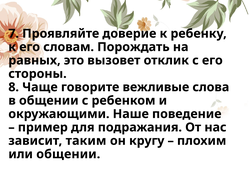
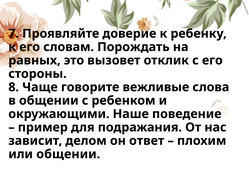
таким: таким -> делом (86, 141)
кругу: кругу -> ответ (147, 141)
